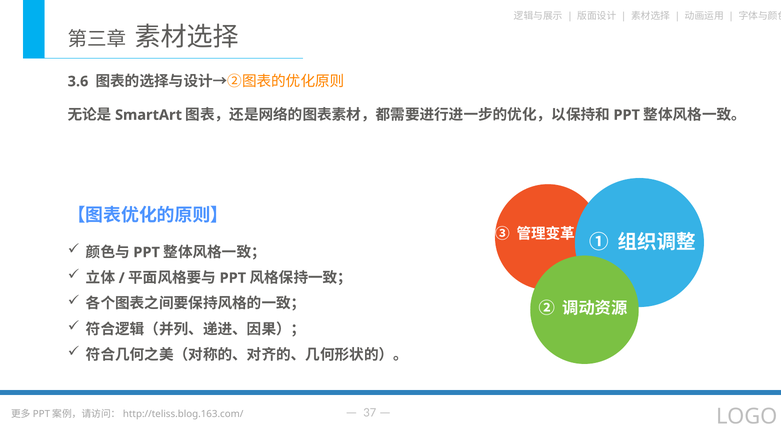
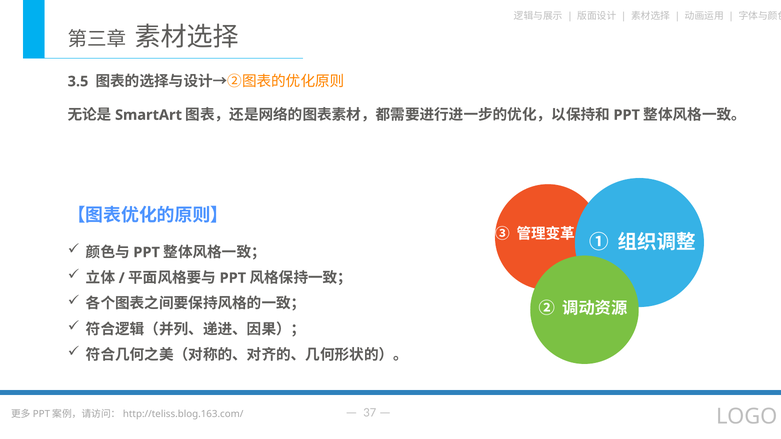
3.6: 3.6 -> 3.5 (78, 81)
